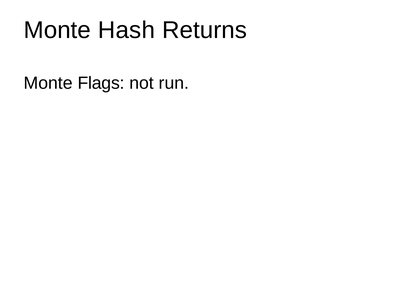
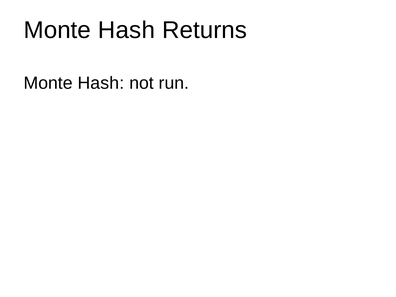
Flags: Flags -> Hash (101, 83)
